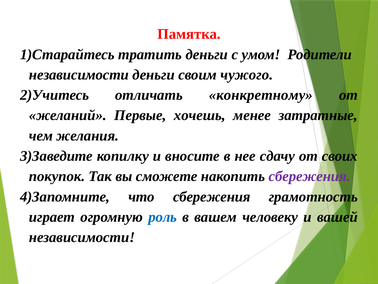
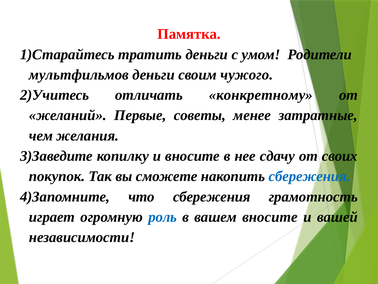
независимости: независимости -> мультфильмов (79, 75)
хочешь: хочешь -> советы (200, 115)
сбережения colour: purple -> blue (310, 176)
вашем человеку: человеку -> вносите (270, 217)
